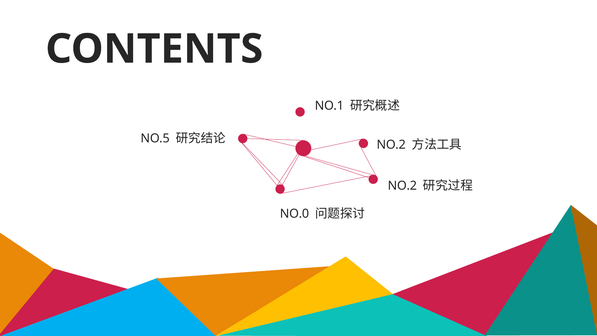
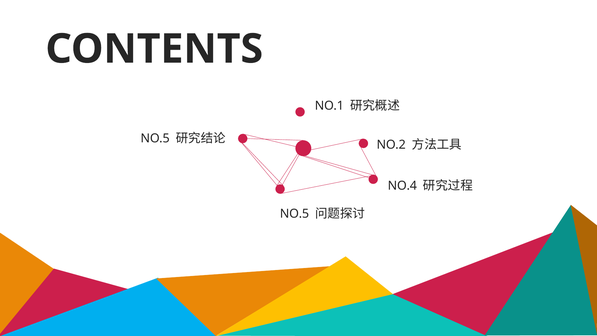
NO.2: NO.2 -> NO.4 (402, 186)
NO.0: NO.0 -> NO.5 (294, 214)
